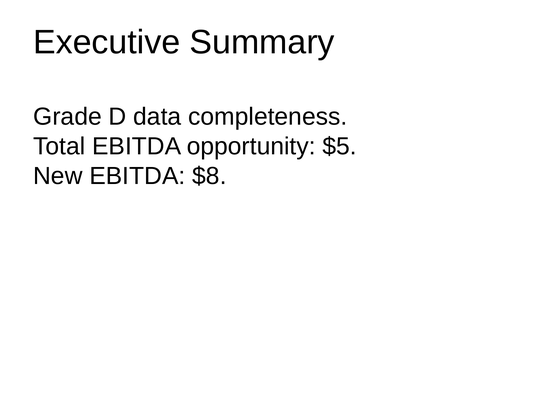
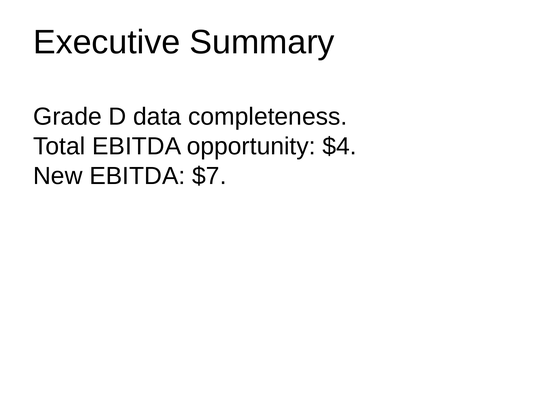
$5: $5 -> $4 (340, 146)
$8: $8 -> $7 (209, 176)
